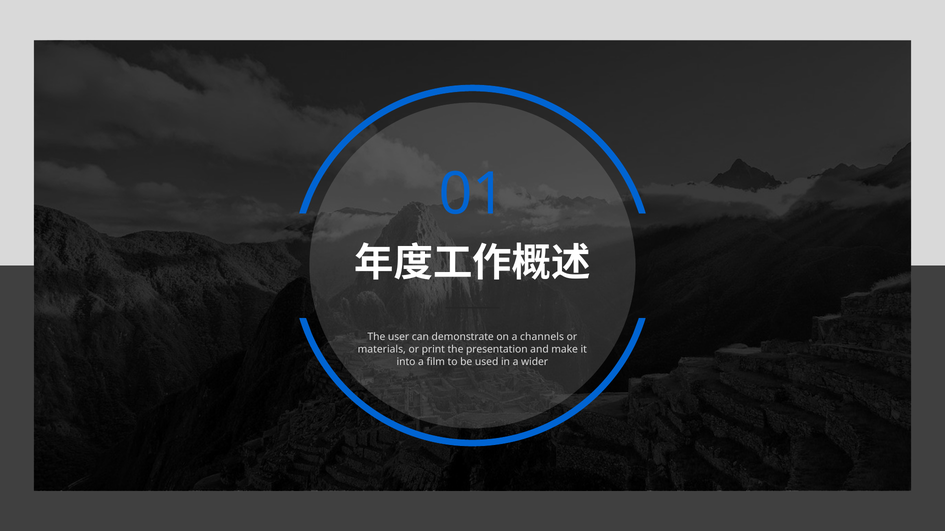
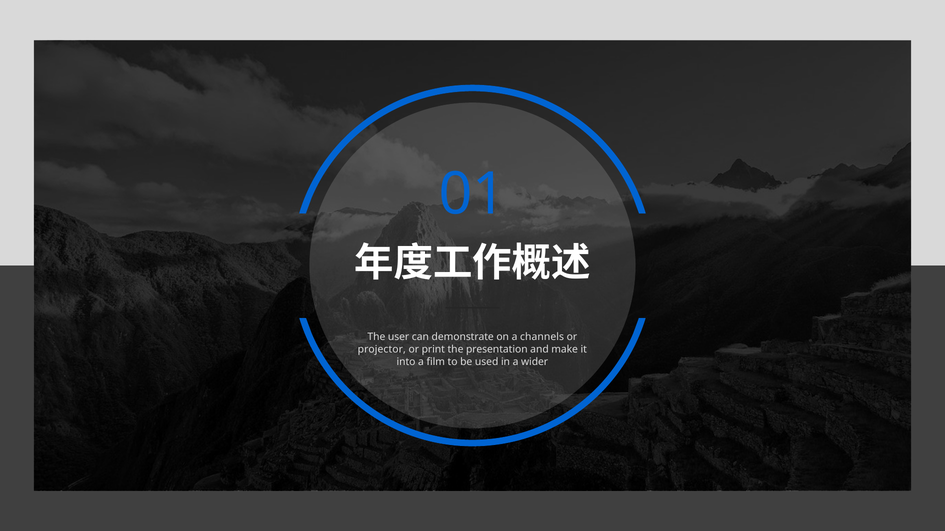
materials: materials -> projector (382, 350)
